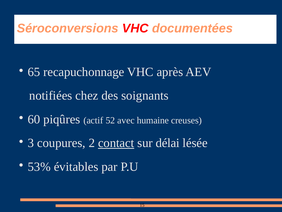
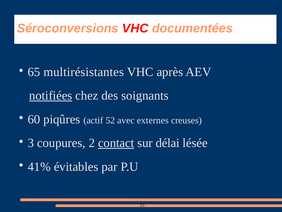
recapuchonnage: recapuchonnage -> multirésistantes (84, 72)
notifiées underline: none -> present (51, 95)
humaine: humaine -> externes (153, 120)
53%: 53% -> 41% (39, 166)
